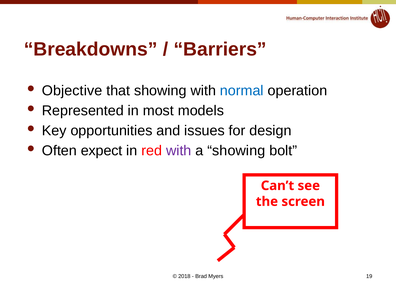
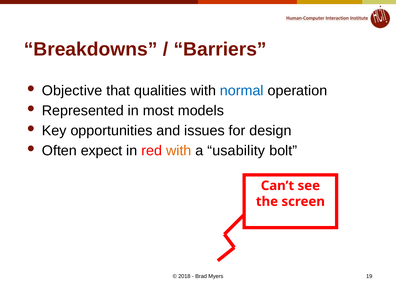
that showing: showing -> qualities (160, 91)
with colour: purple -> orange (179, 151)
a showing: showing -> usability (236, 151)
